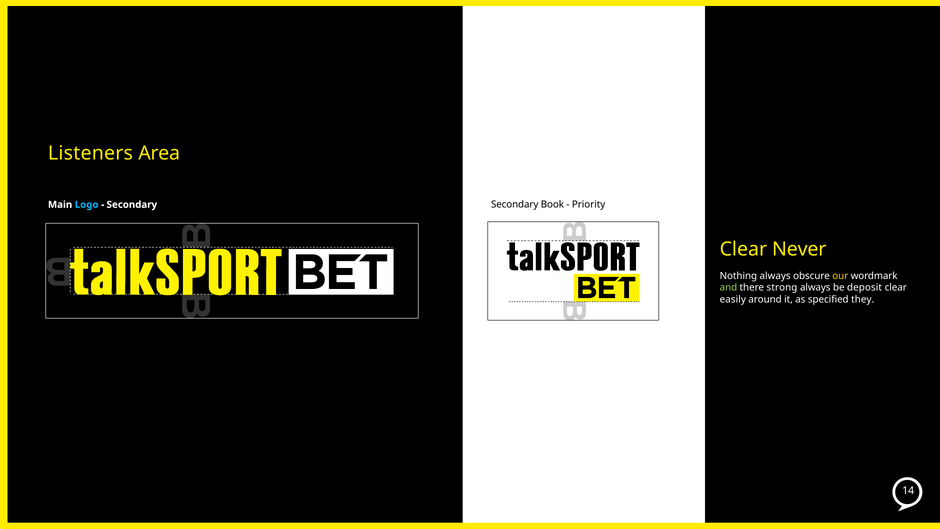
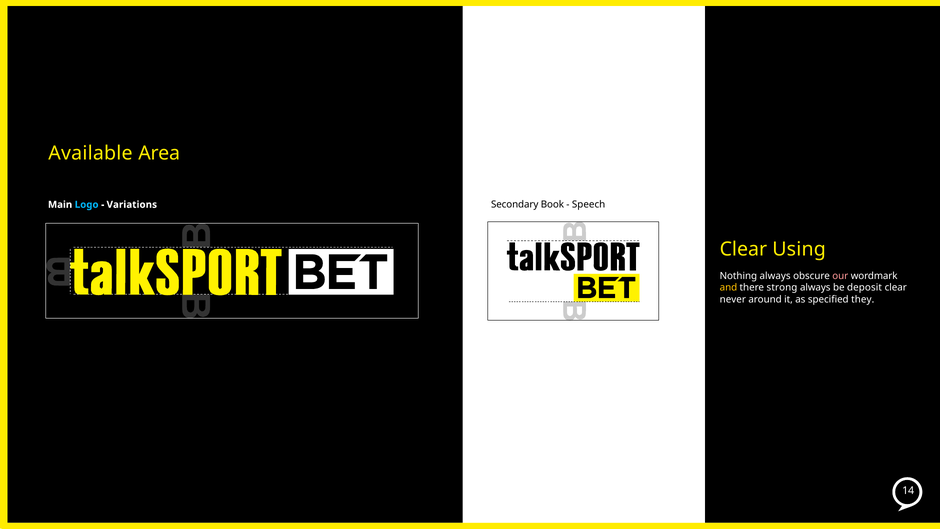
Listeners: Listeners -> Available (90, 153)
Secondary: Secondary -> Variations (132, 205)
Priority: Priority -> Speech (589, 205)
Never: Never -> Using (799, 249)
our colour: yellow -> pink (840, 276)
and colour: light green -> yellow (728, 288)
easily: easily -> never (733, 299)
